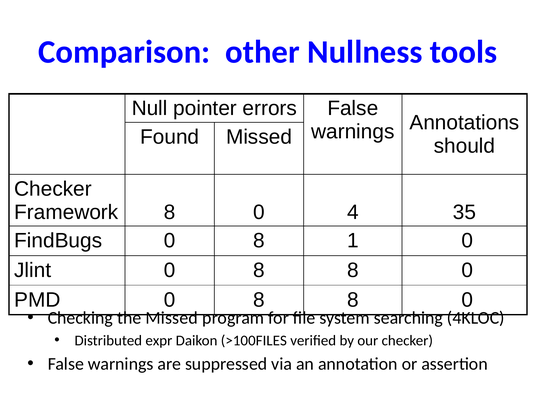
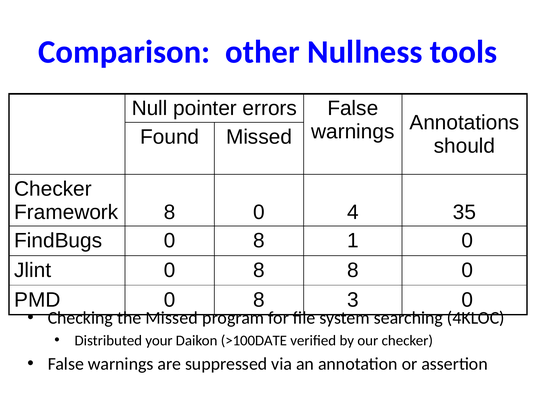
PMD 0 8 8: 8 -> 3 (353, 300)
expr: expr -> your (159, 341)
>100FILES: >100FILES -> >100DATE (254, 341)
